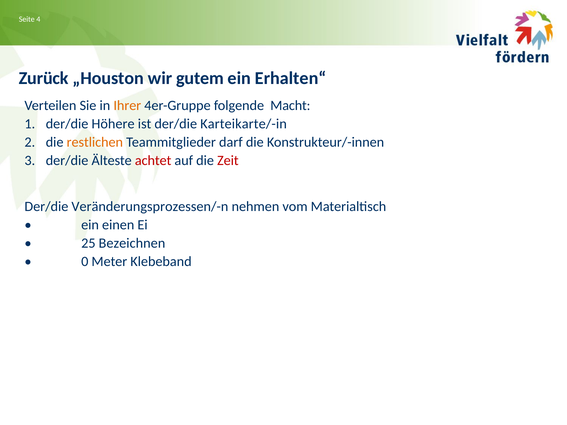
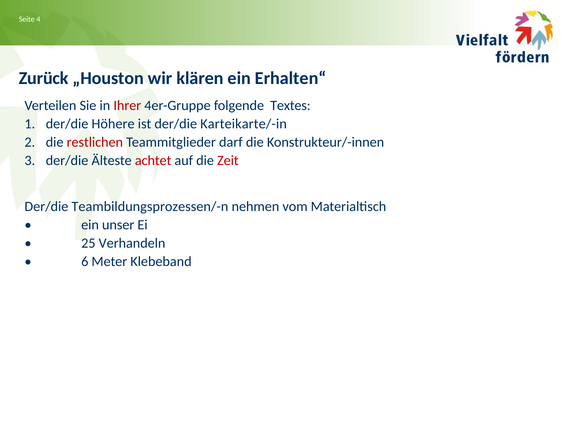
gutem: gutem -> klären (200, 78)
Ihrer colour: orange -> red (127, 106)
Macht: Macht -> Textes (290, 106)
restlichen colour: orange -> red (95, 142)
Veränderungsprozessen/-n: Veränderungsprozessen/-n -> Teambildungsprozessen/-n (150, 206)
einen: einen -> unser (118, 225)
Bezeichnen: Bezeichnen -> Verhandeln (132, 243)
0: 0 -> 6 (85, 262)
